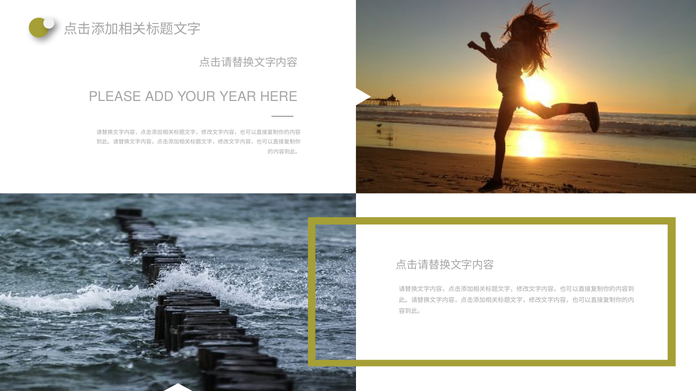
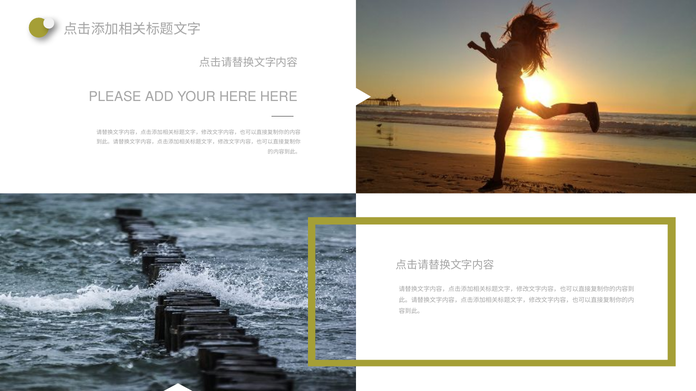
YOUR YEAR: YEAR -> HERE (238, 97)
